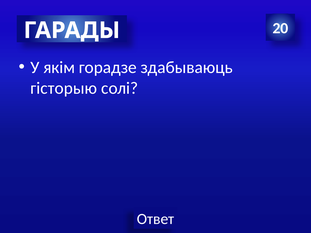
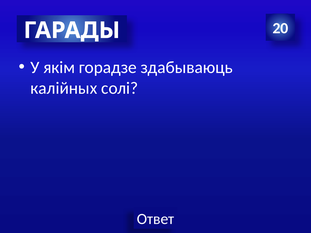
гісторыю: гісторыю -> калійных (64, 88)
